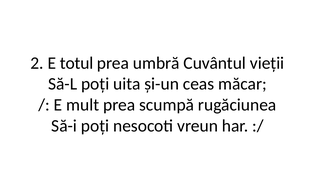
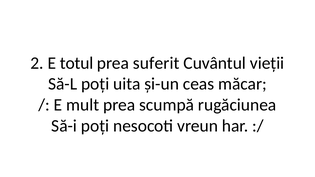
umbră: umbră -> suferit (156, 63)
